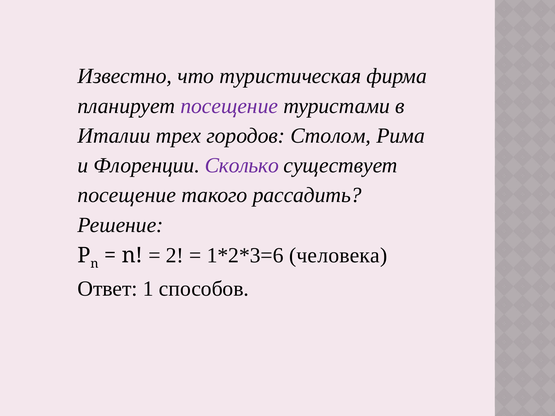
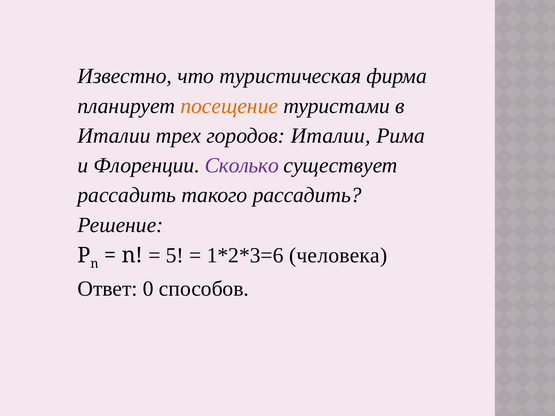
посещение colour: purple -> orange (229, 106)
городов Столом: Столом -> Италии (331, 136)
посещение: посещение -> рассадить (127, 195)
2: 2 -> 5 (175, 255)
1: 1 -> 0 (148, 289)
